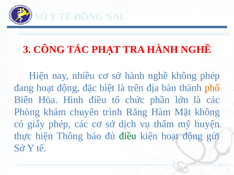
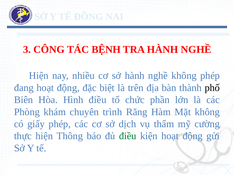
PHẠT: PHẠT -> BỆNH (106, 50)
phố colour: orange -> black (212, 88)
huyện: huyện -> cường (207, 124)
